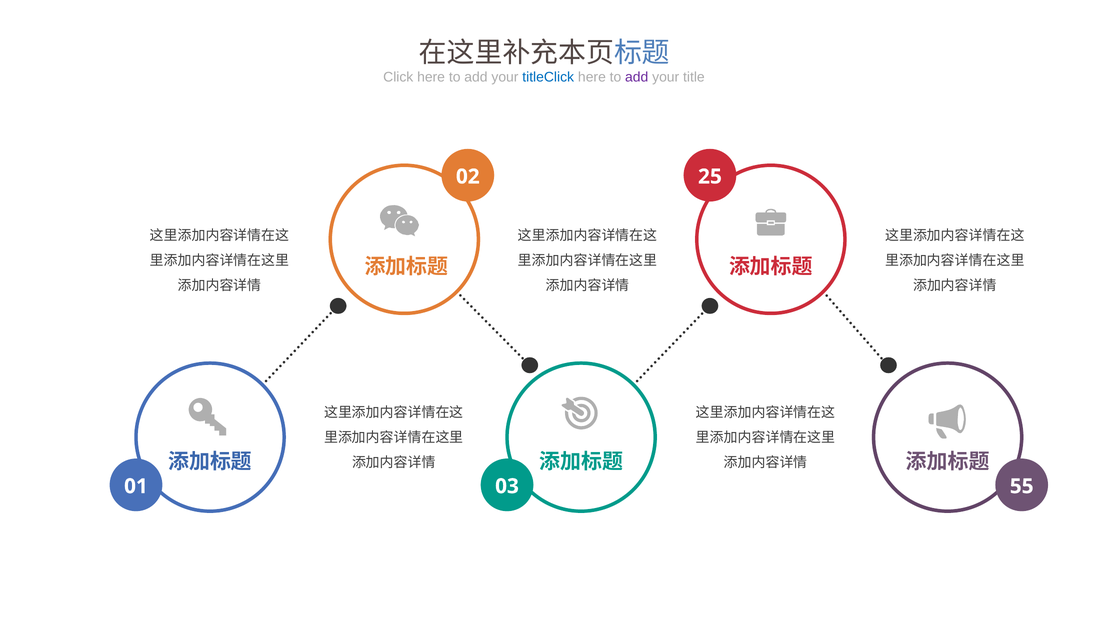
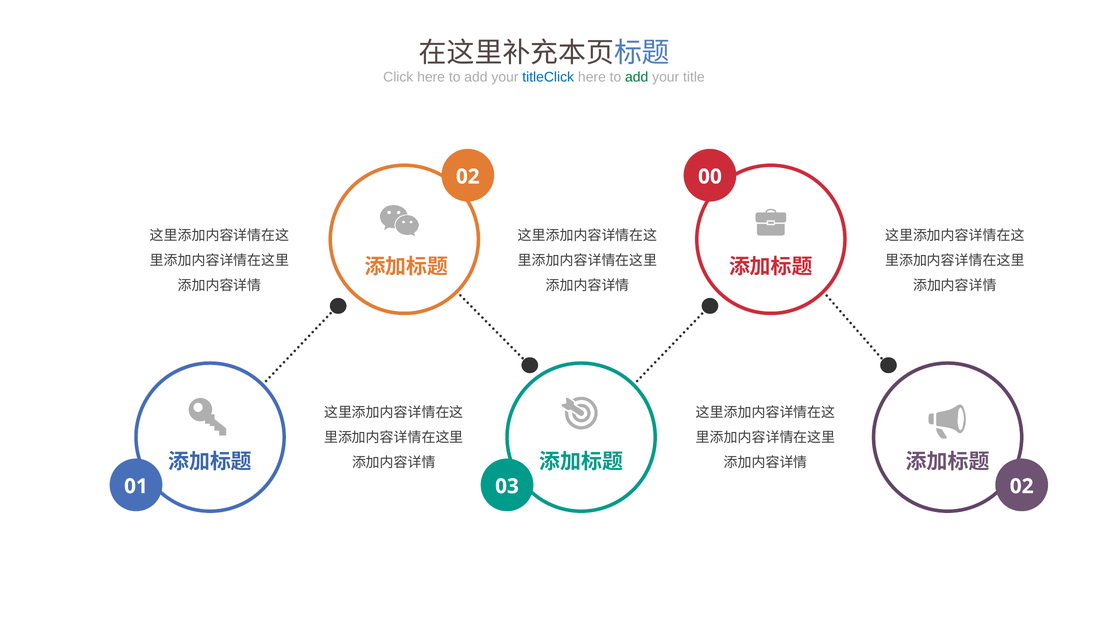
add colour: purple -> green (637, 77)
25: 25 -> 00 (710, 177)
03 55: 55 -> 02 (1022, 486)
